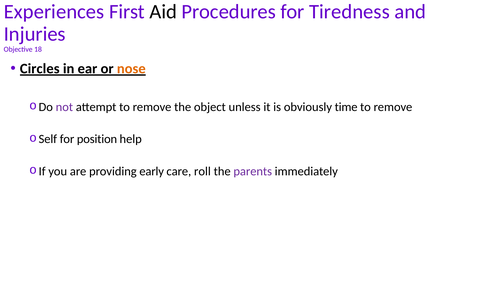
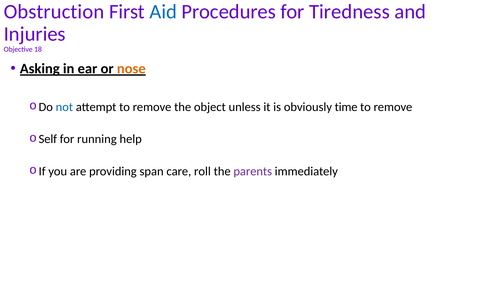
Experiences: Experiences -> Obstruction (54, 12)
Aid colour: black -> blue (163, 12)
Circles: Circles -> Asking (40, 69)
not colour: purple -> blue (64, 107)
position: position -> running (97, 139)
early: early -> span (152, 171)
